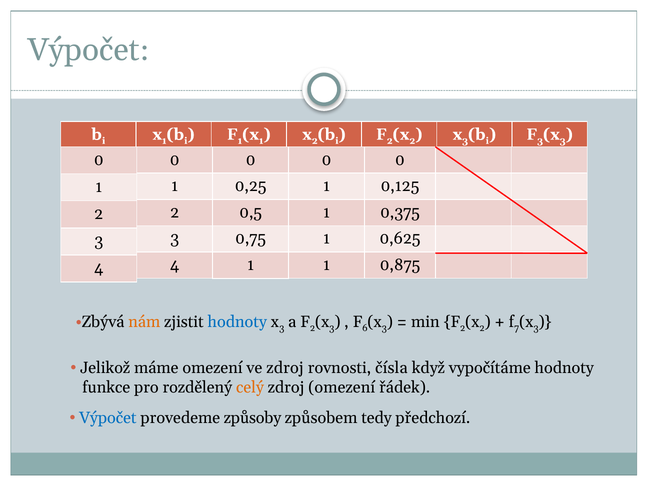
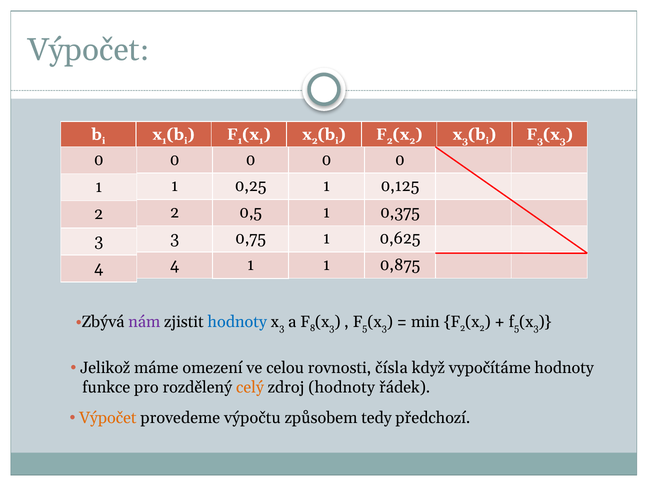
nám colour: orange -> purple (144, 322)
2: 2 -> 8 (313, 328)
6: 6 -> 5 (365, 328)
7: 7 -> 5 (517, 328)
ve zdroj: zdroj -> celou (285, 368)
zdroj omezení: omezení -> hodnoty (342, 388)
Výpočet colour: blue -> orange (108, 418)
způsoby: způsoby -> výpočtu (252, 418)
